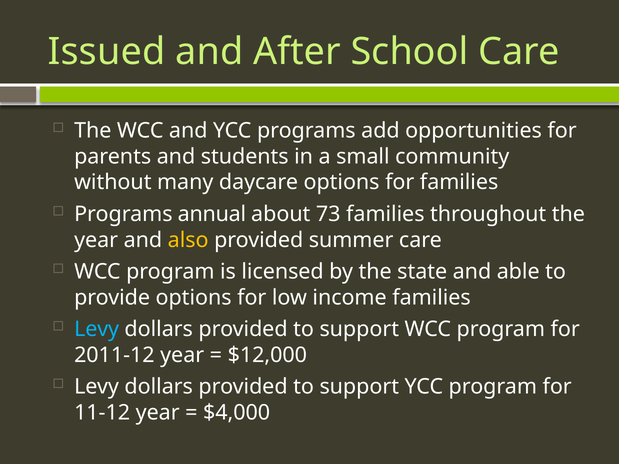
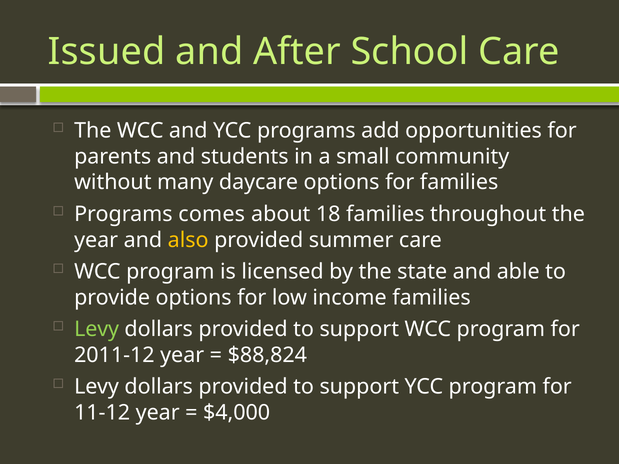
annual: annual -> comes (212, 214)
73: 73 -> 18 (328, 214)
Levy colour: light blue -> light green (97, 329)
$12,000: $12,000 -> $88,824 (267, 355)
